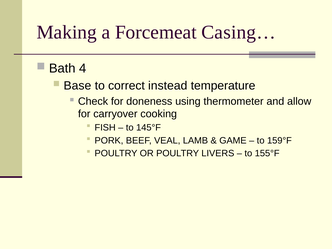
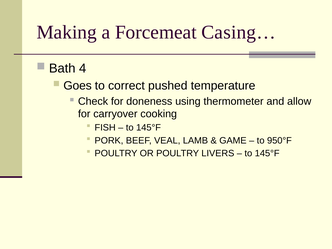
Base: Base -> Goes (78, 86)
instead: instead -> pushed (168, 86)
159°F: 159°F -> 950°F (279, 141)
155°F: 155°F -> 145°F (267, 153)
